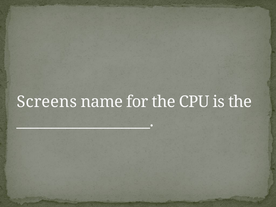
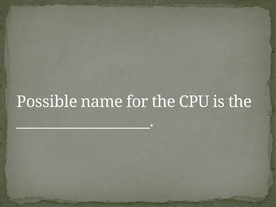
Screens: Screens -> Possible (47, 102)
